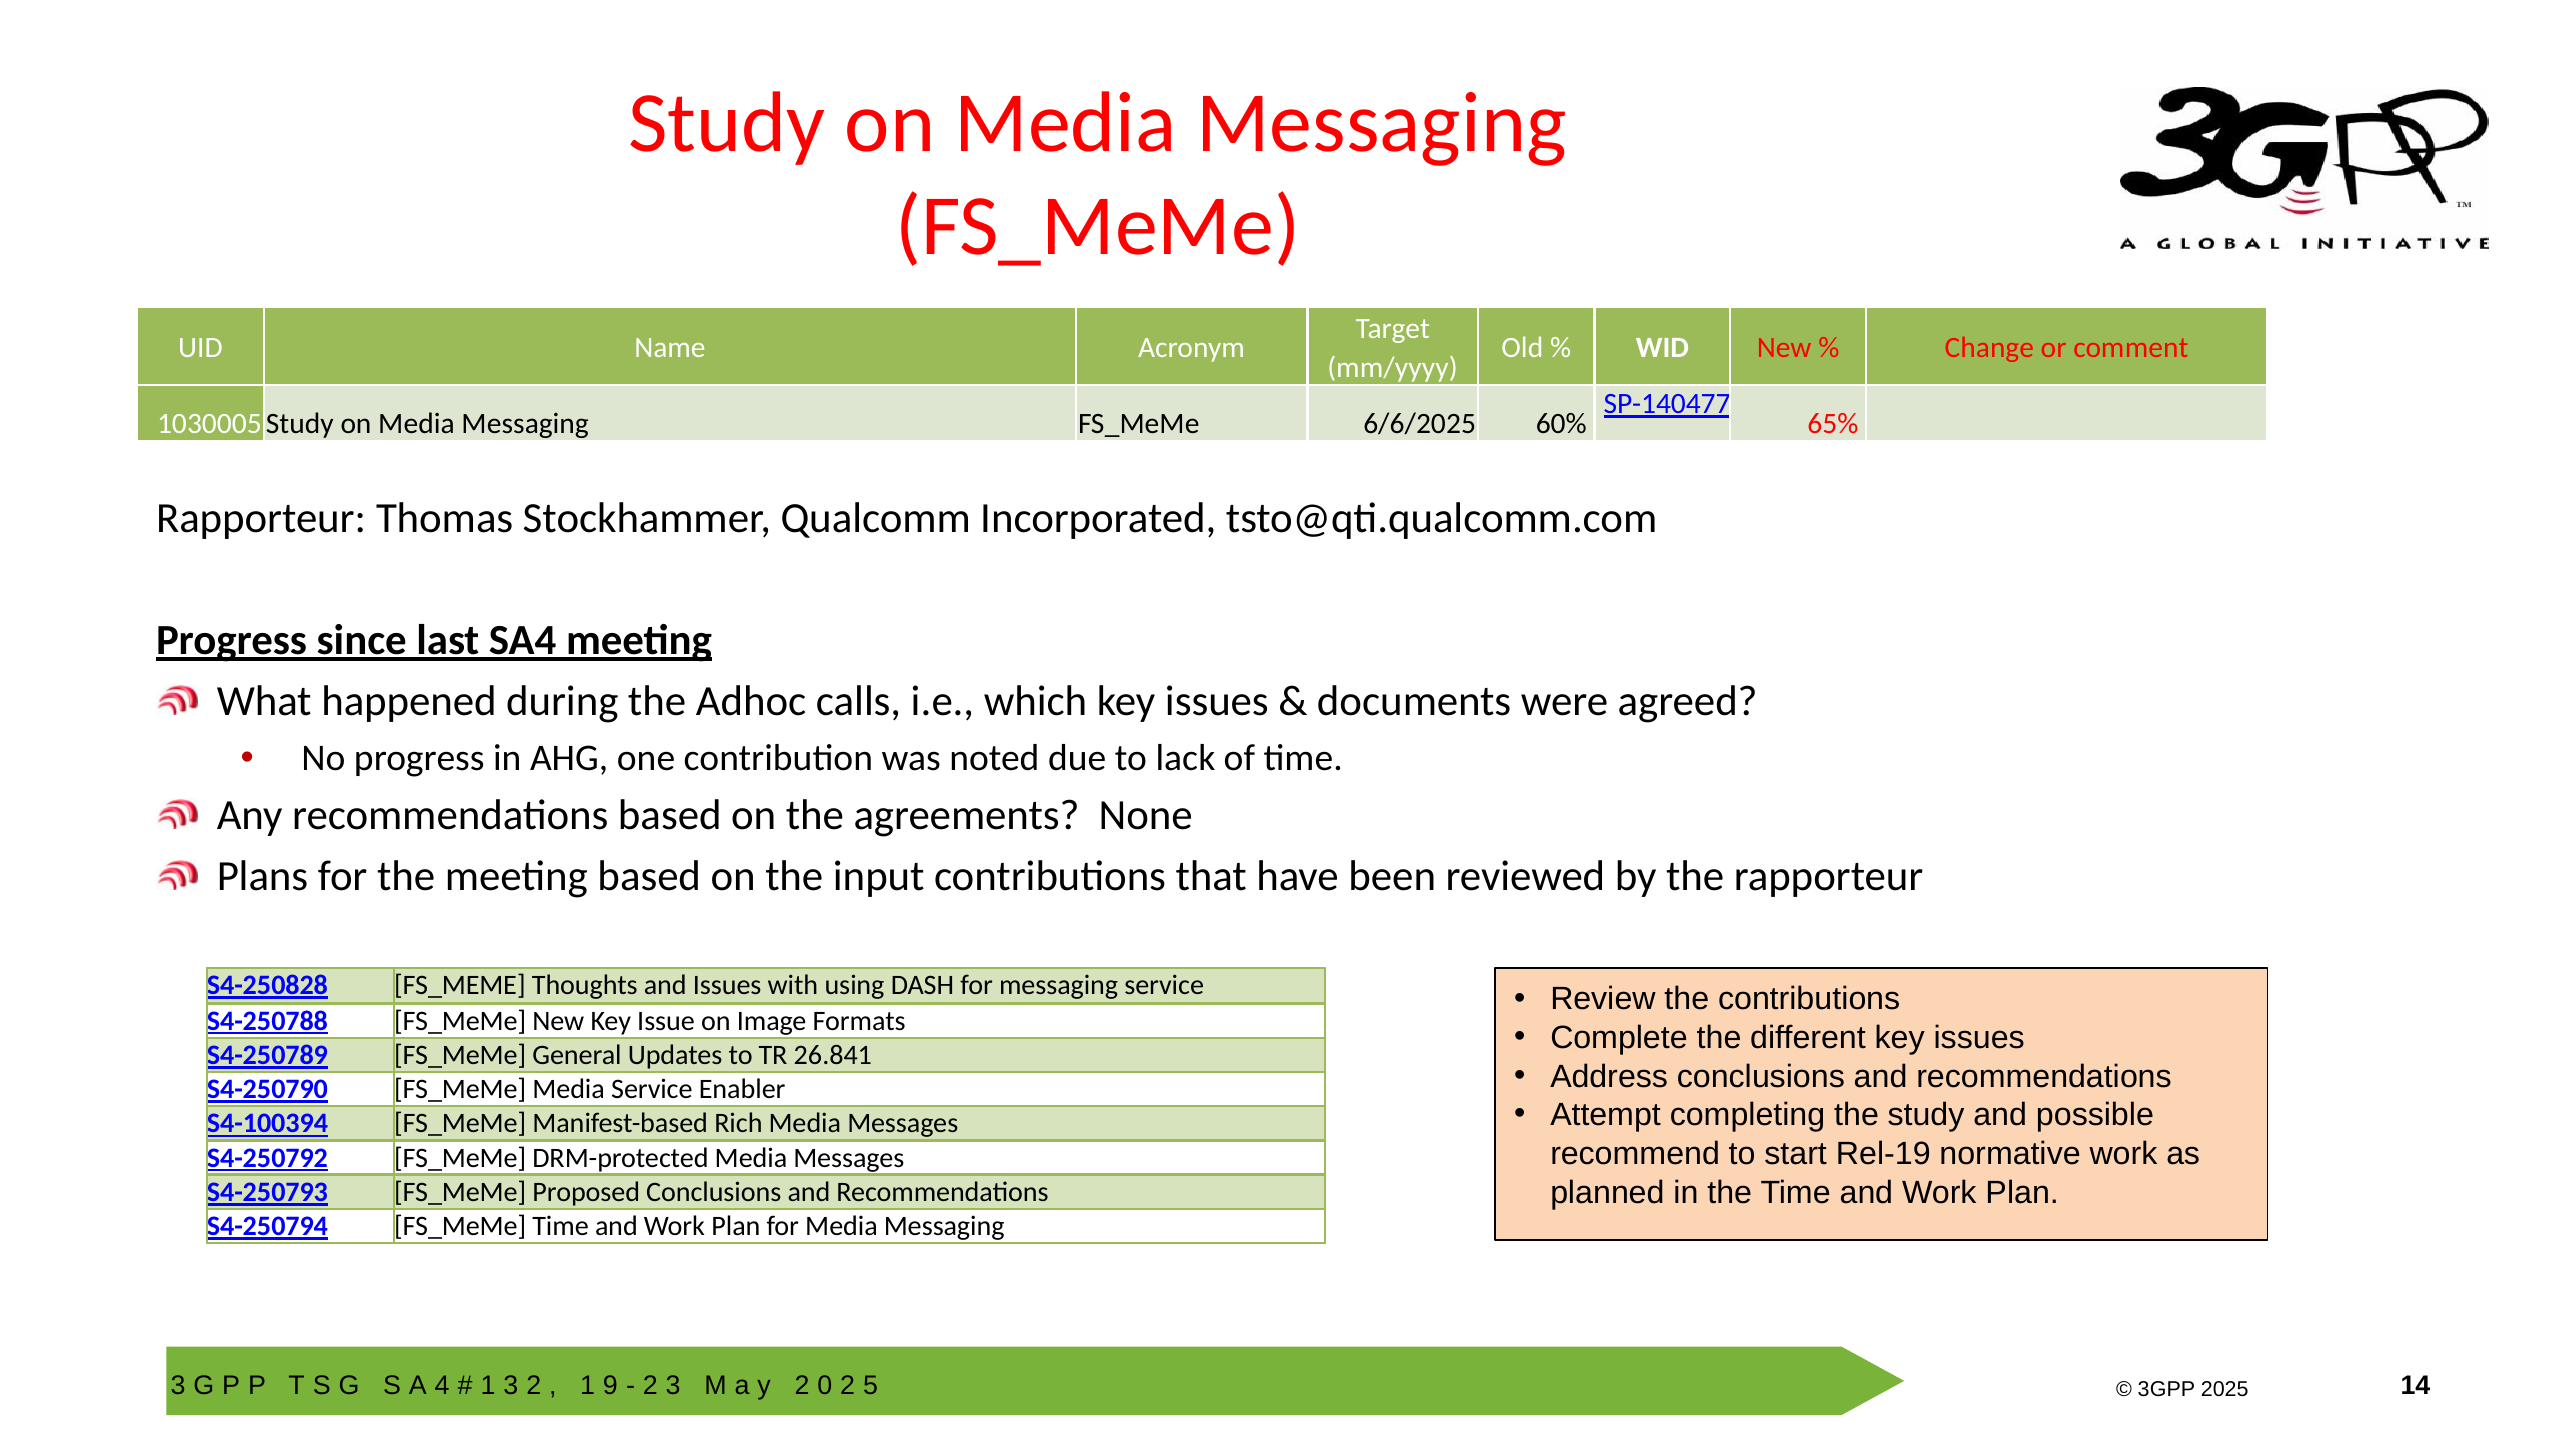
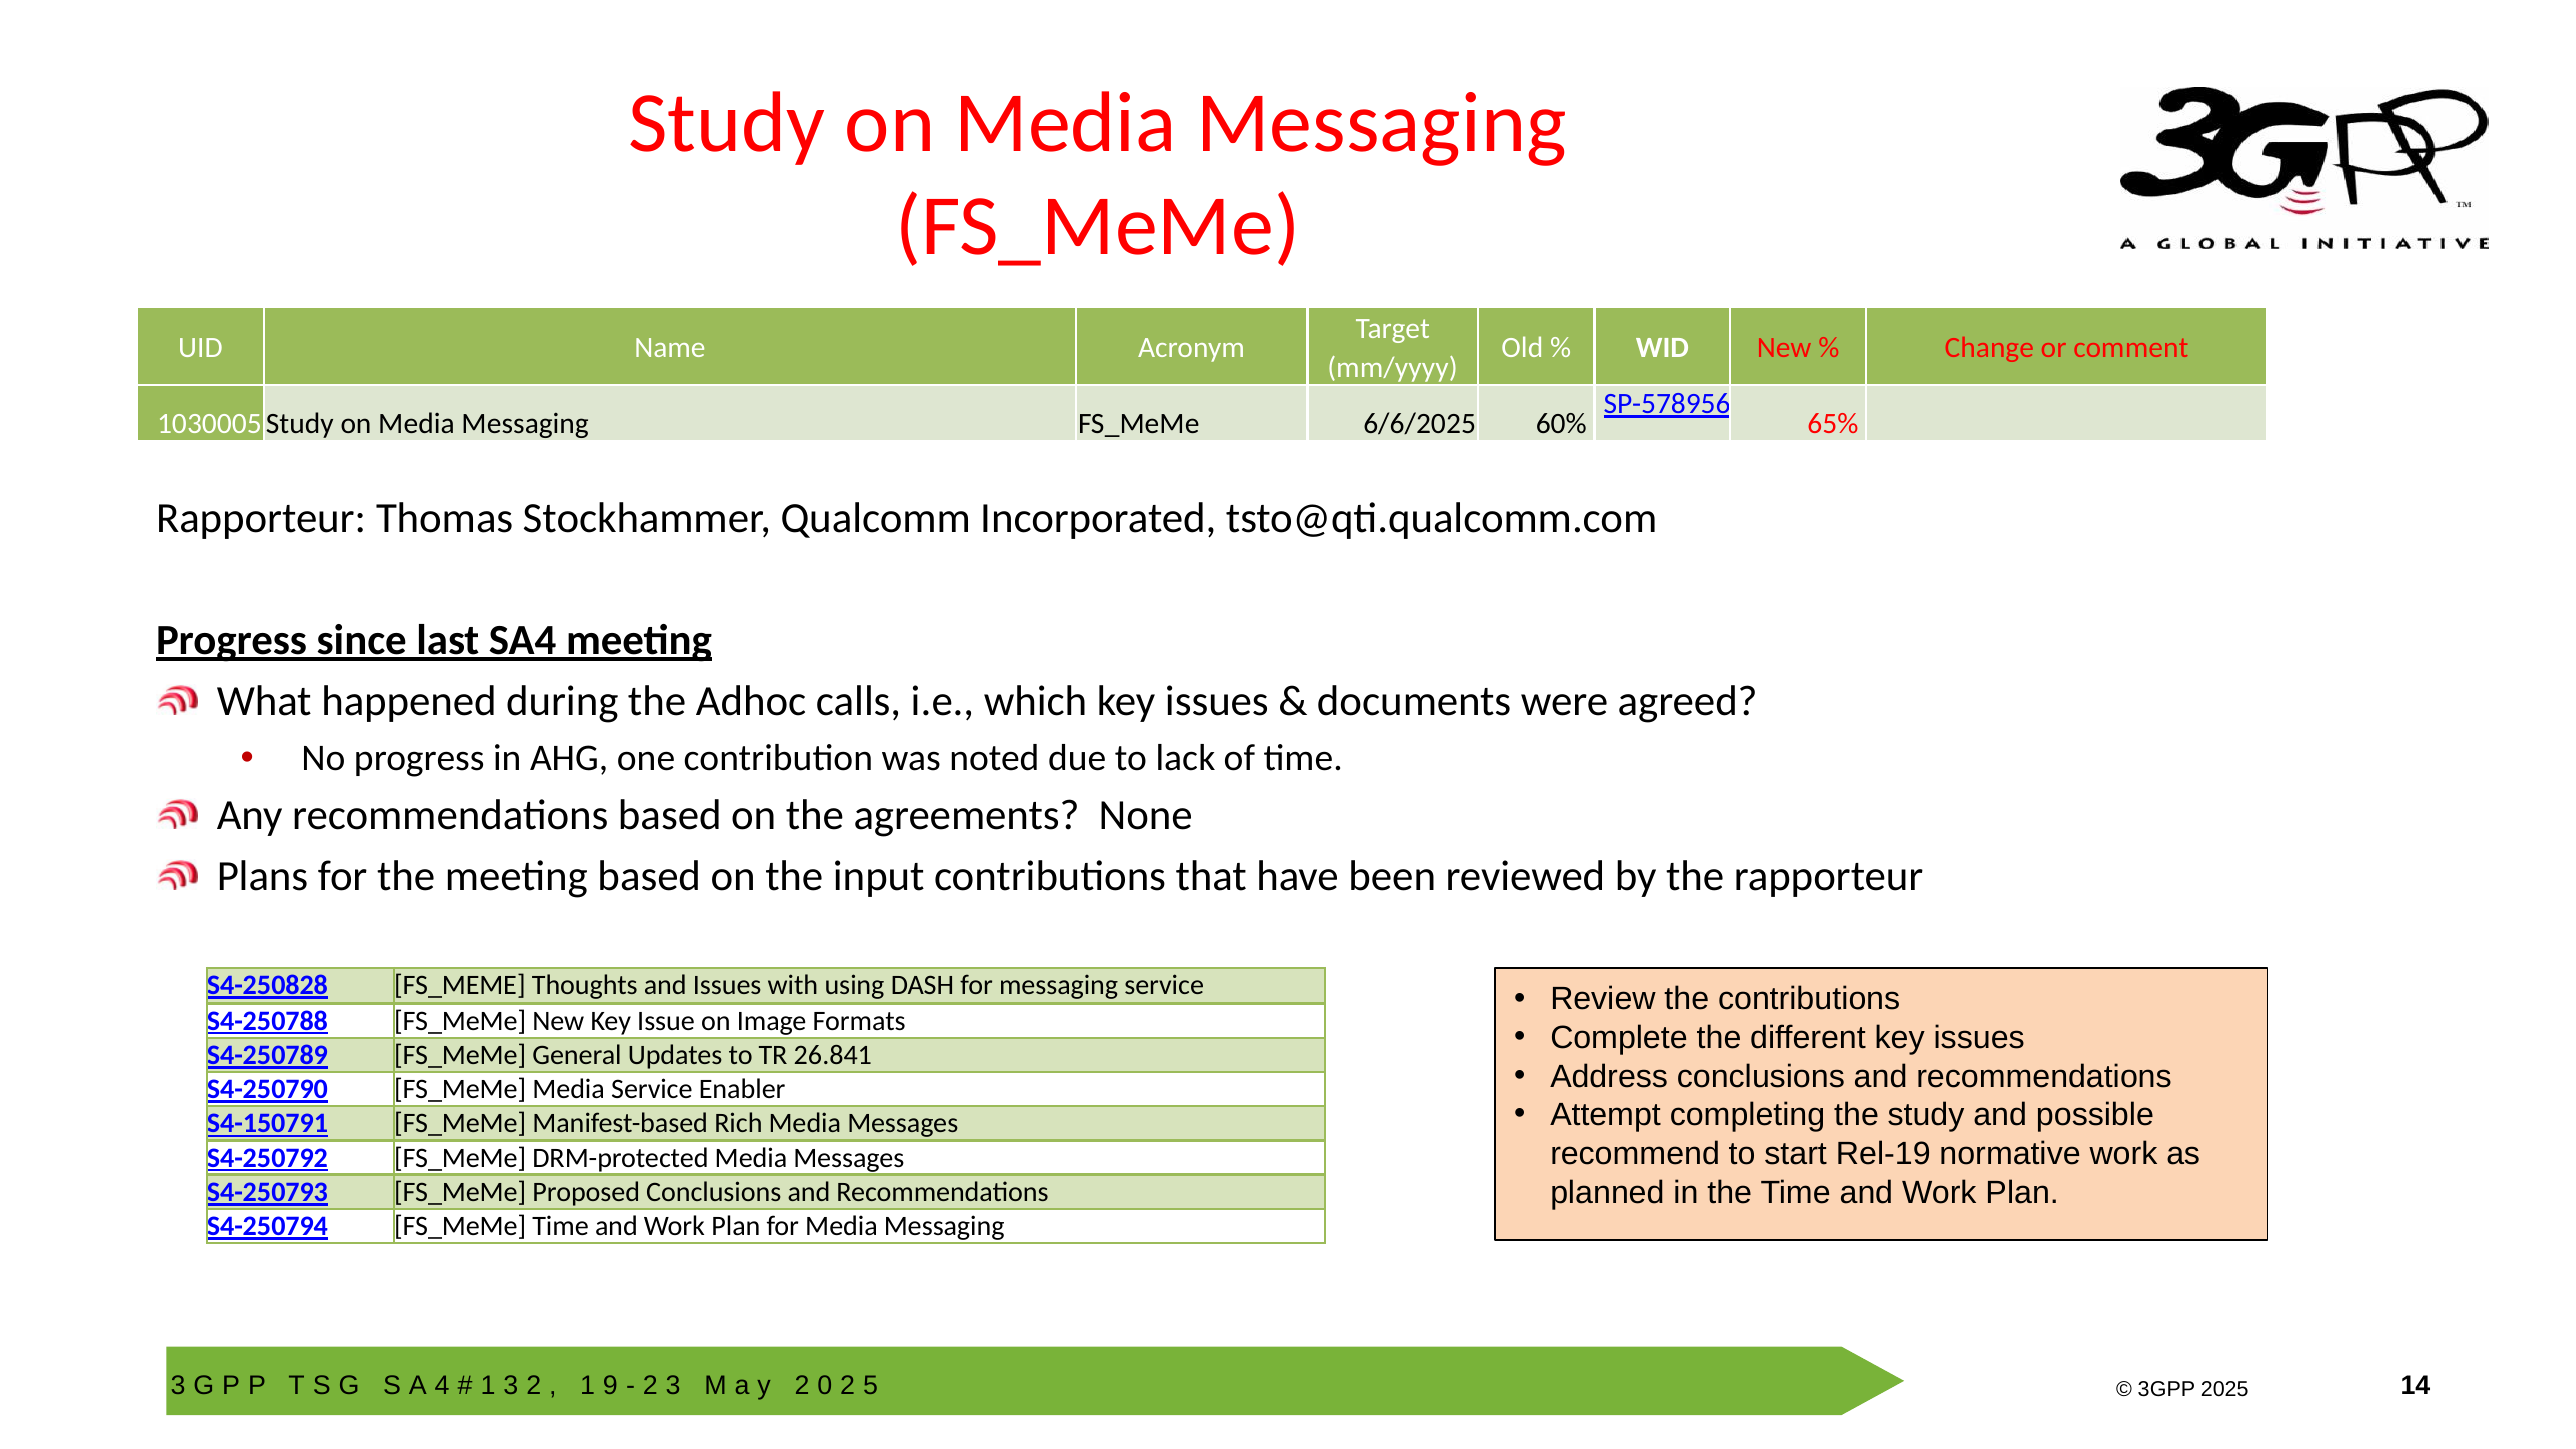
SP-140477: SP-140477 -> SP-578956 (1667, 404)
S4-100394: S4-100394 -> S4-150791 (267, 1124)
